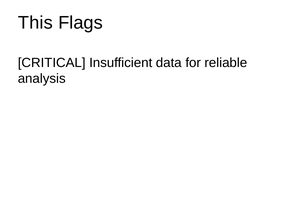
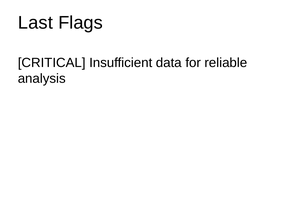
This: This -> Last (35, 23)
